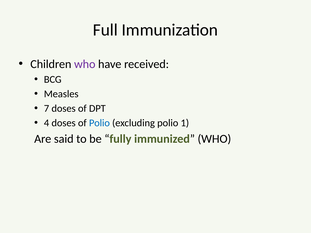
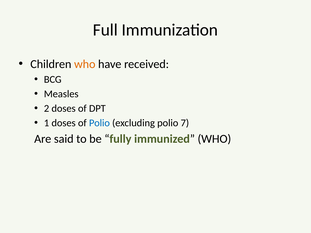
who colour: purple -> orange (85, 64)
7: 7 -> 2 (47, 109)
4: 4 -> 1 (47, 123)
1: 1 -> 7 (185, 123)
